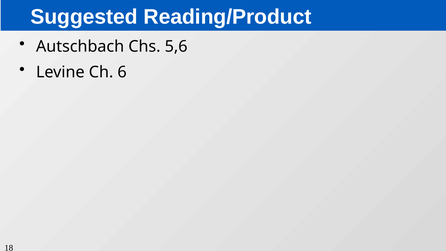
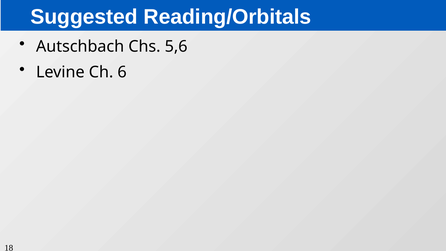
Reading/Product: Reading/Product -> Reading/Orbitals (227, 17)
